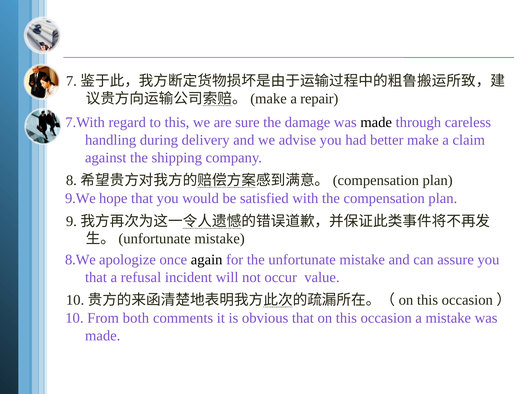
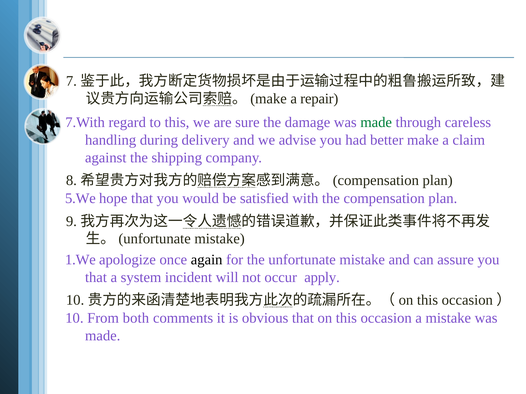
made colour: black -> green (376, 123)
9.We: 9.We -> 5.We (80, 199)
8.We: 8.We -> 1.We (80, 260)
refusal: refusal -> system (141, 278)
value: value -> apply (322, 278)
